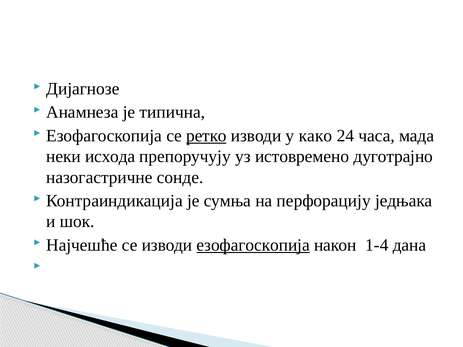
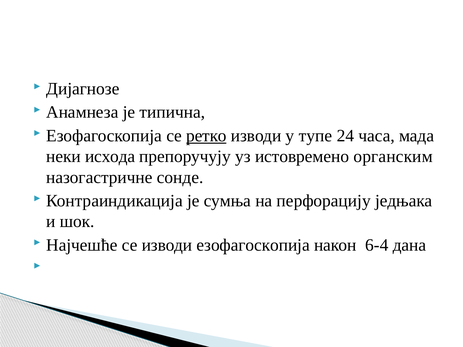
како: како -> тупе (315, 136)
дуготрајно: дуготрајно -> органским (393, 157)
езофагоскопија underline: present -> none (253, 245)
1-4: 1-4 -> 6-4 (377, 245)
